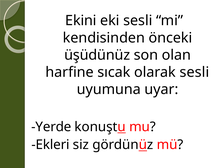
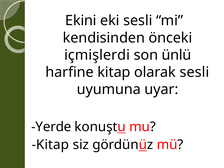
üşüdünüz: üşüdünüz -> içmişlerdi (97, 55)
olan: olan -> ünlü (176, 55)
harfine sıcak: sıcak -> kitap (114, 72)
Ekleri: Ekleri -> Kitap (50, 145)
